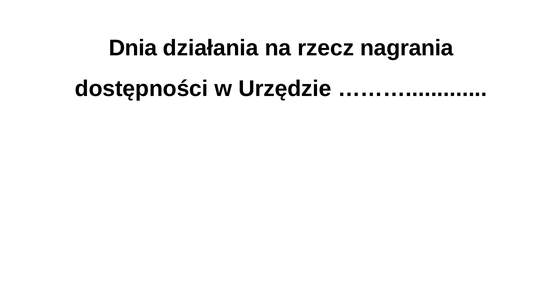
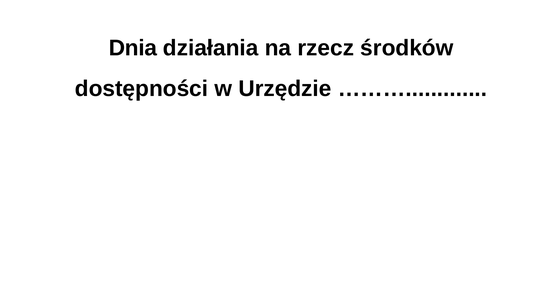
nagrania: nagrania -> środków (407, 48)
